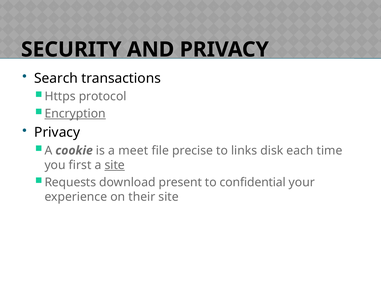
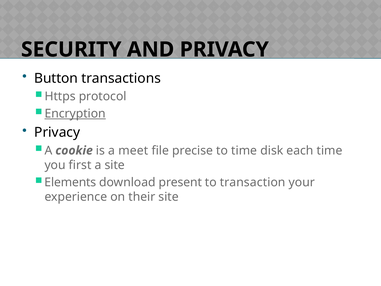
Search: Search -> Button (56, 78)
to links: links -> time (244, 150)
site underline: present -> none (115, 165)
Requests: Requests -> Elements (70, 182)
confidential: confidential -> transaction (253, 182)
